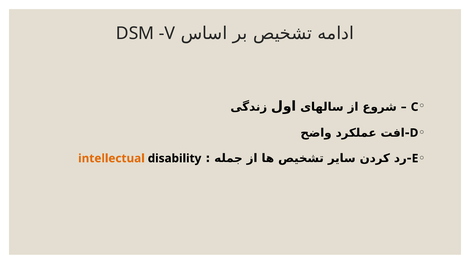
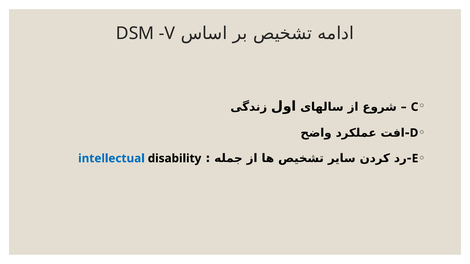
intellectual colour: orange -> blue (111, 159)
